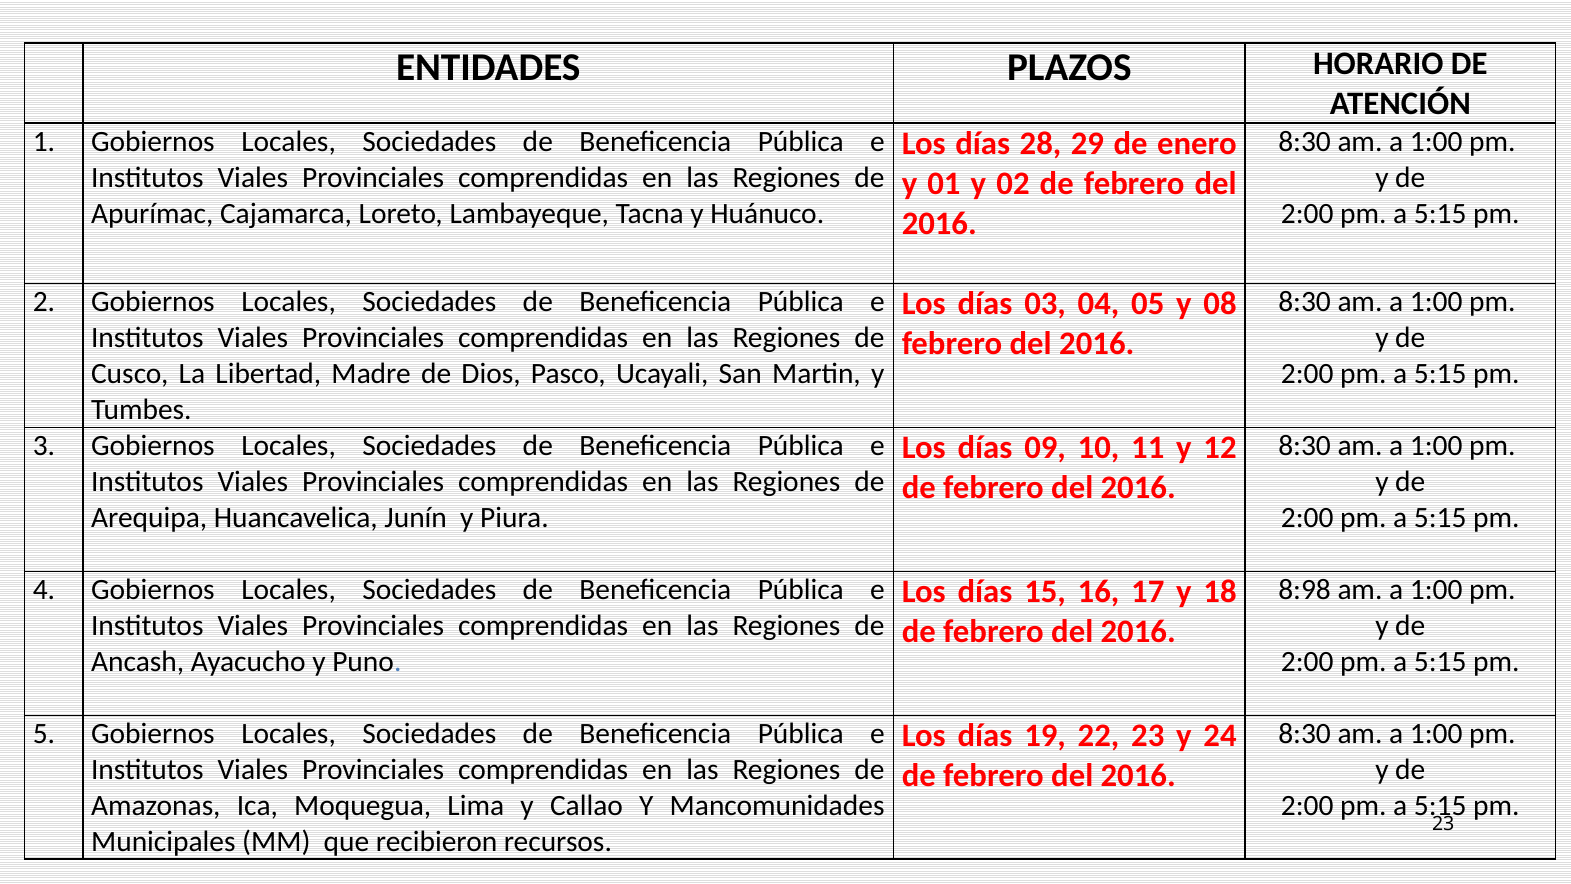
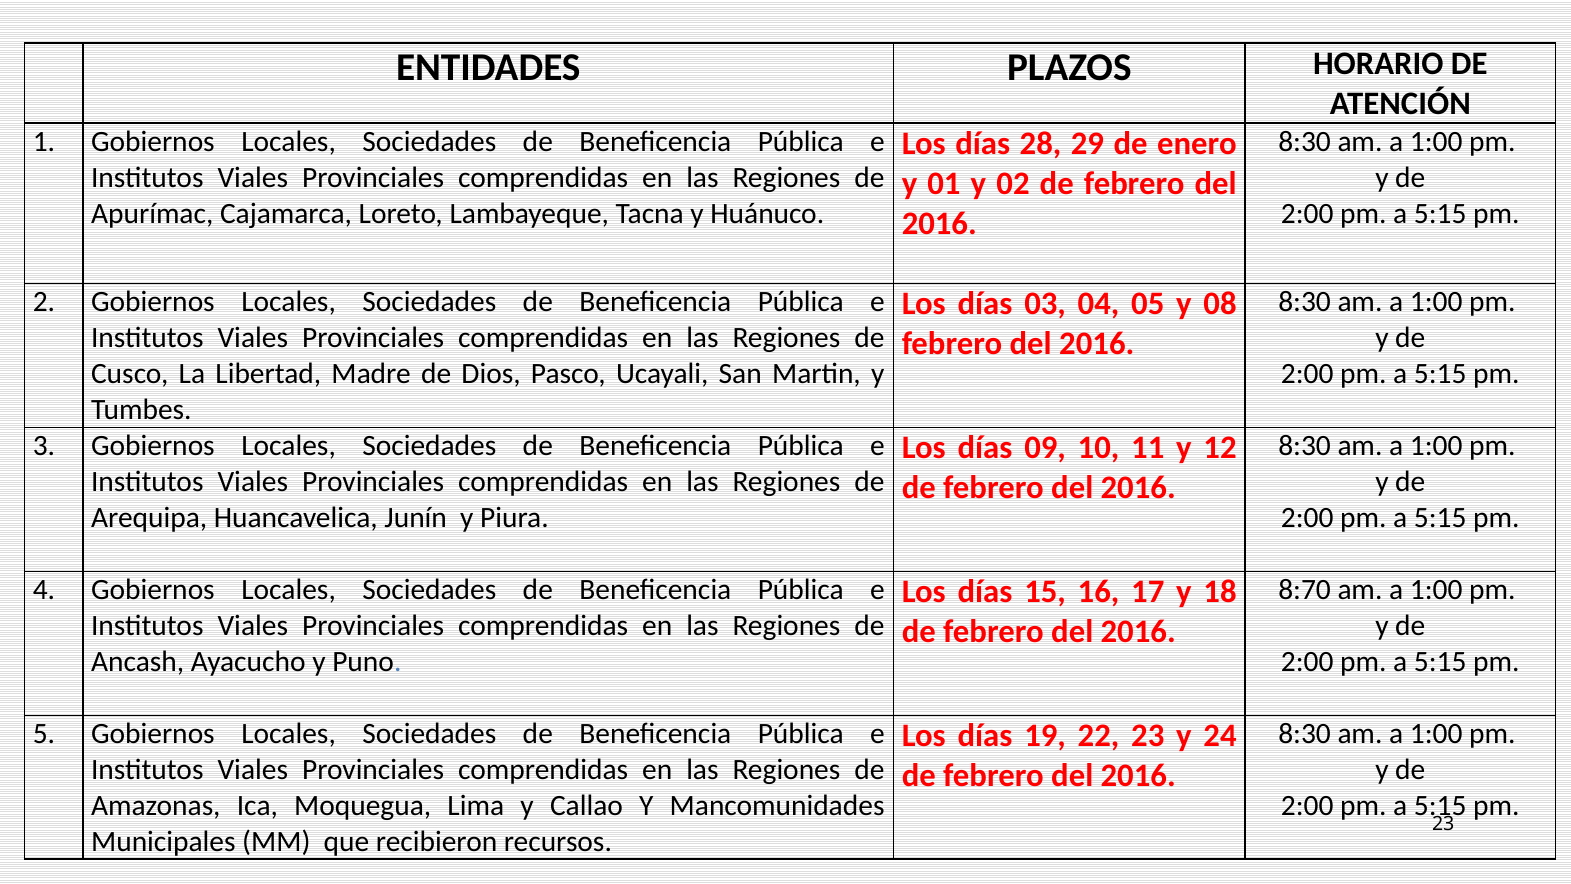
8:98: 8:98 -> 8:70 (1305, 589)
